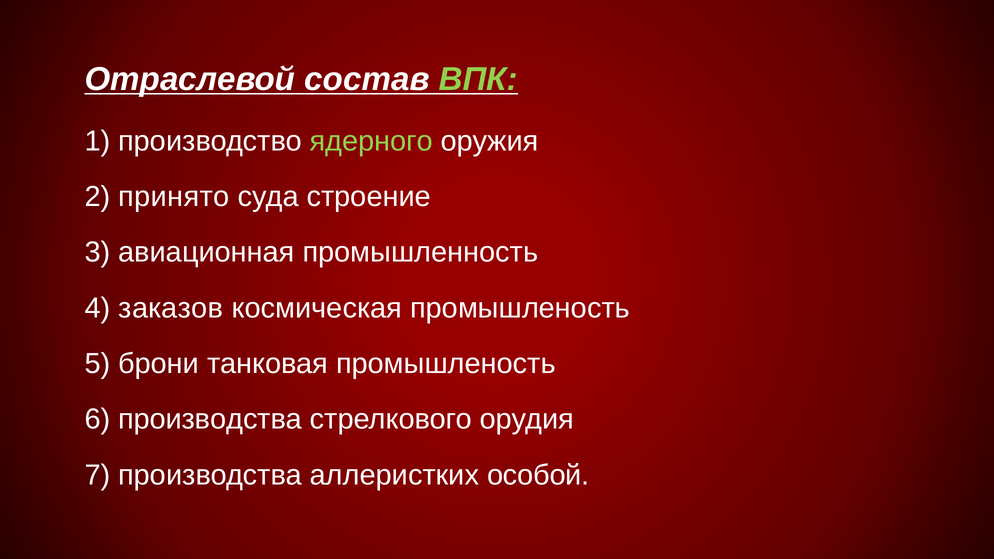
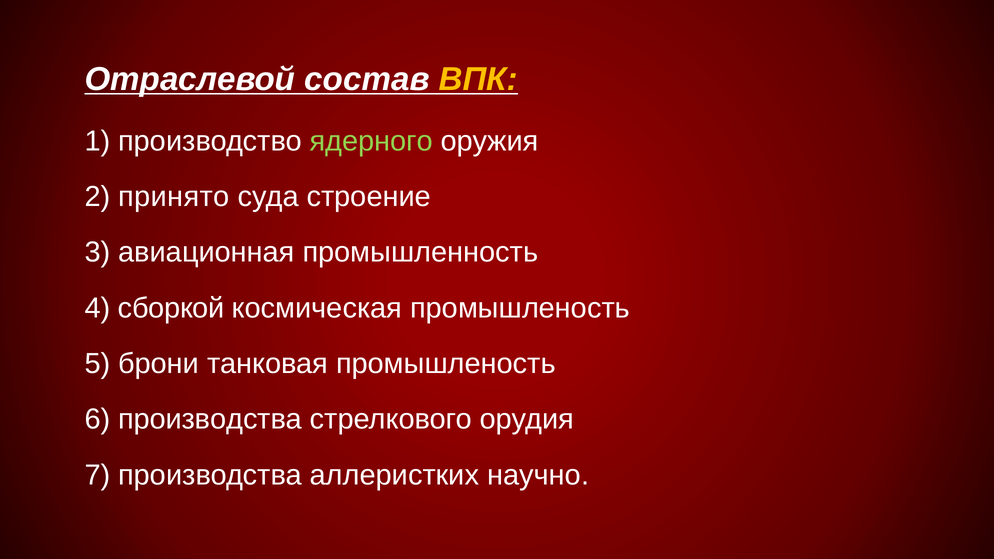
ВПК colour: light green -> yellow (478, 79)
заказов: заказов -> сборкой (171, 308)
особой: особой -> научно (538, 475)
